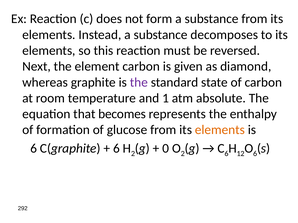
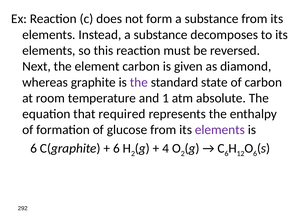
becomes: becomes -> required (122, 114)
elements colour: orange -> purple (220, 130)
0: 0 -> 4 (166, 149)
